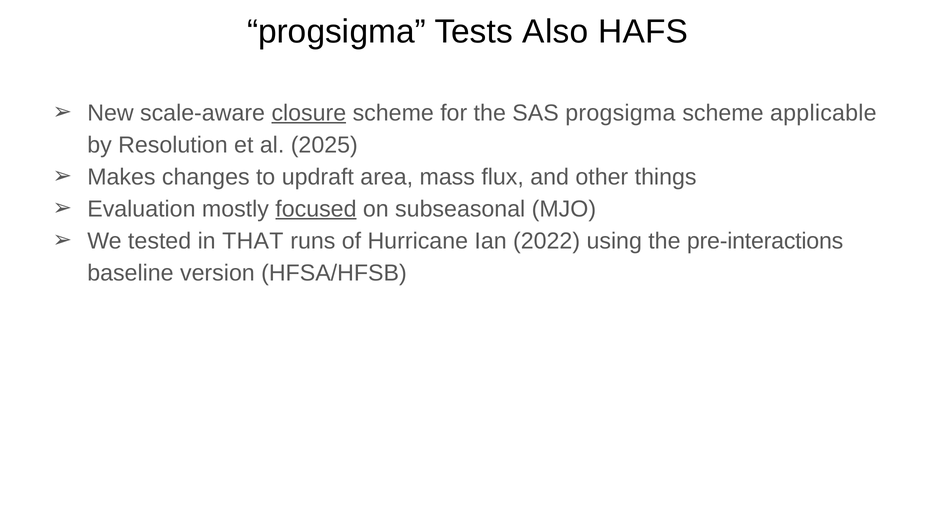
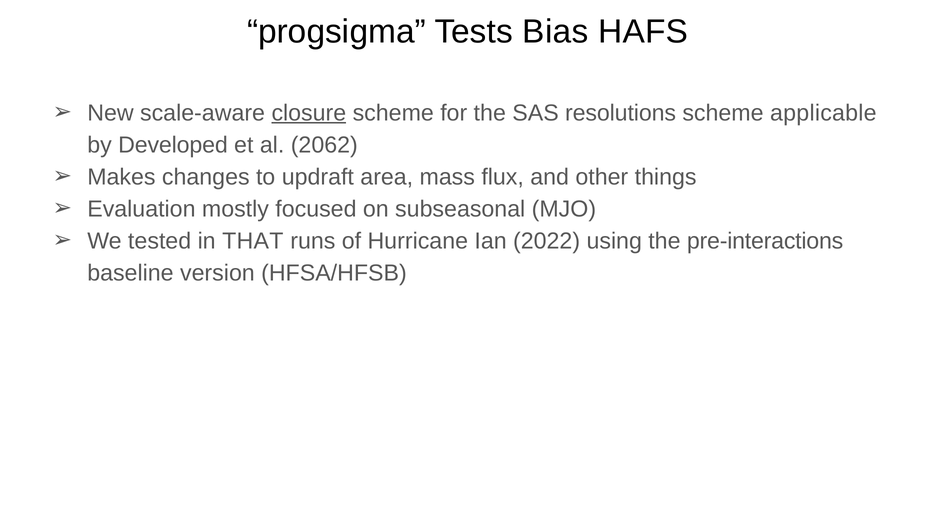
Also: Also -> Bias (556, 32)
SAS progsigma: progsigma -> resolutions (621, 113)
Resolution: Resolution -> Developed (173, 145)
2025: 2025 -> 2062 (324, 145)
focused underline: present -> none (316, 209)
